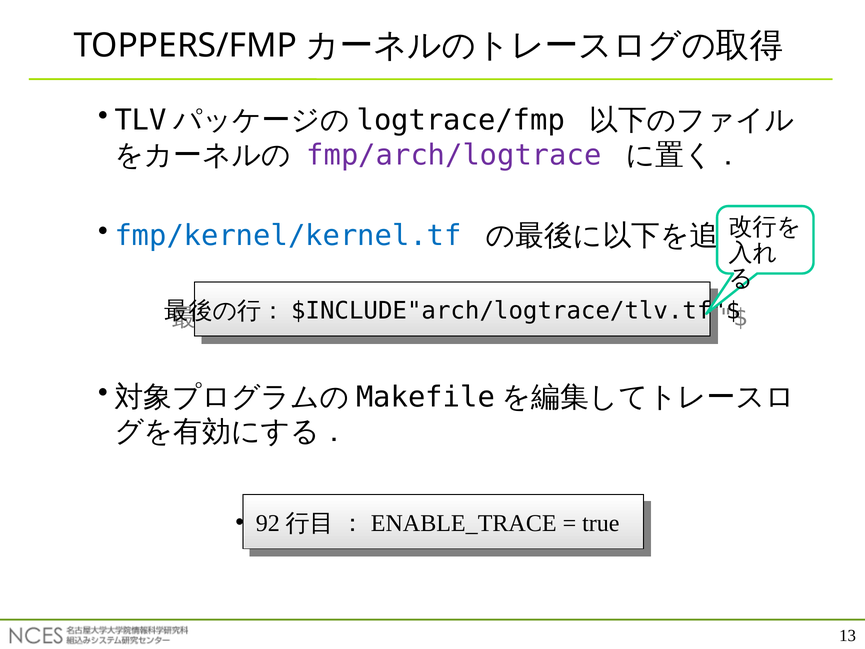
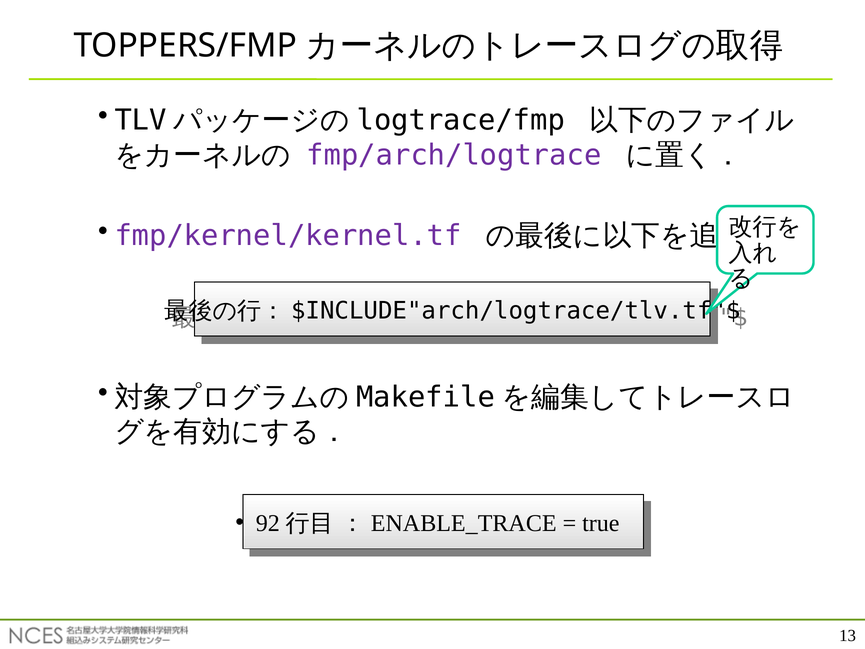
fmp/kernel/kernel.tf colour: blue -> purple (288, 236)
